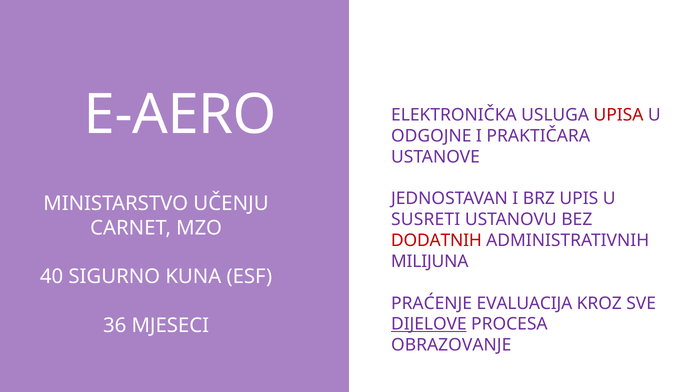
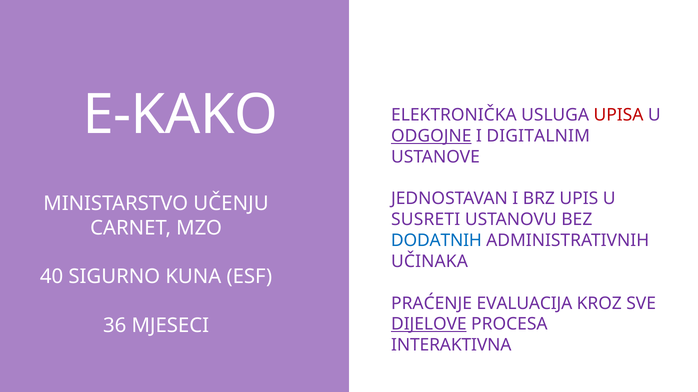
E-AERO: E-AERO -> E-KAKO (180, 115)
ODGOJNE underline: none -> present (431, 136)
PRAKTIČARA: PRAKTIČARA -> DIGITALNIM (538, 136)
DODATNIH colour: red -> blue (436, 241)
MILIJUNA: MILIJUNA -> UČINAKA (430, 262)
OBRAZOVANJE: OBRAZOVANJE -> INTERAKTIVNA (451, 346)
